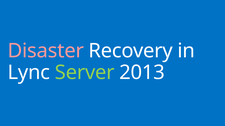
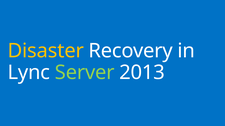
Disaster colour: pink -> yellow (46, 51)
